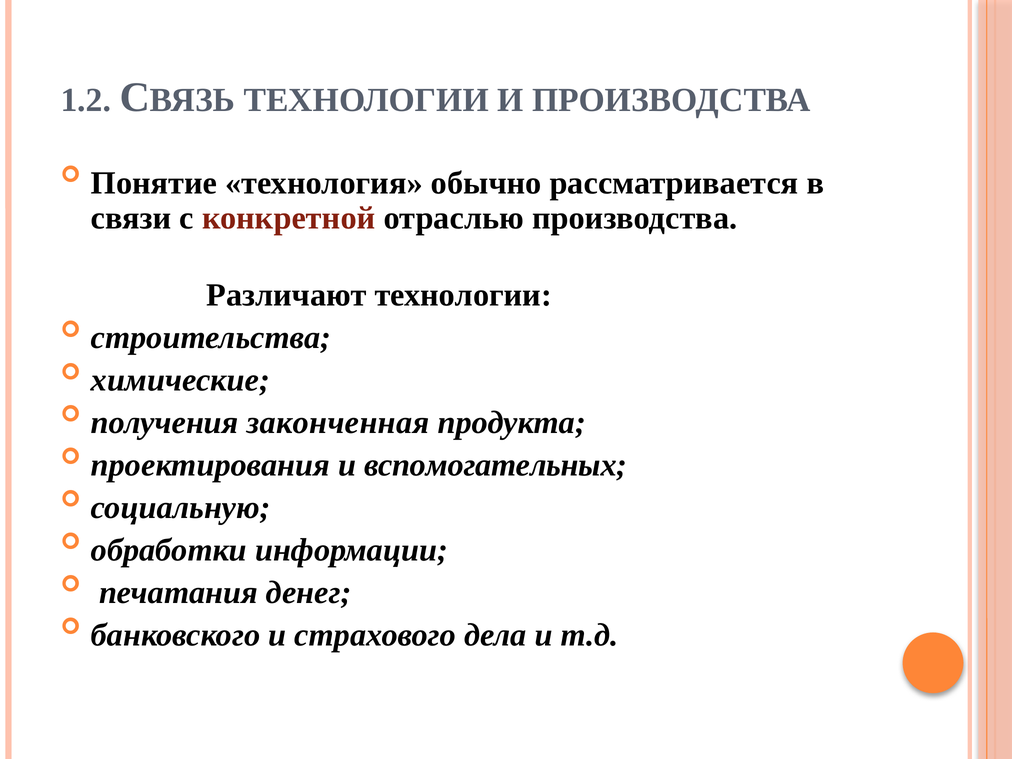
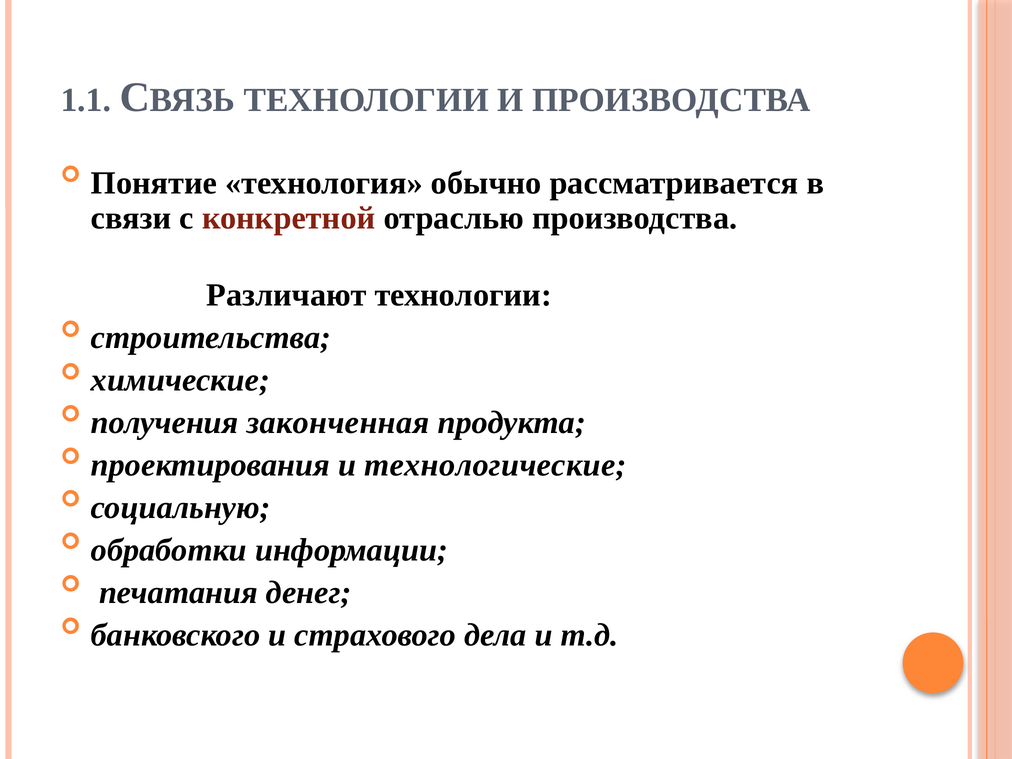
1.2: 1.2 -> 1.1 (86, 100)
вспомогательных: вспомогательных -> технологические (495, 465)
